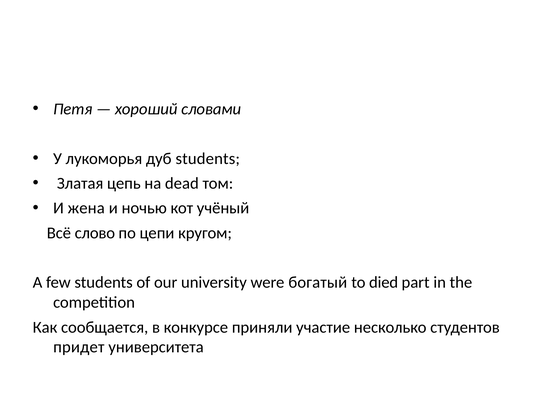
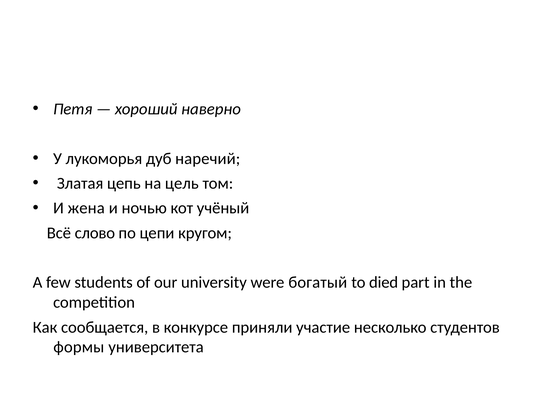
словами: словами -> наверно (211, 109)
дуб students: students -> наречий (208, 159)
dead: dead -> цель (182, 184)
придет: придет -> формы (79, 348)
